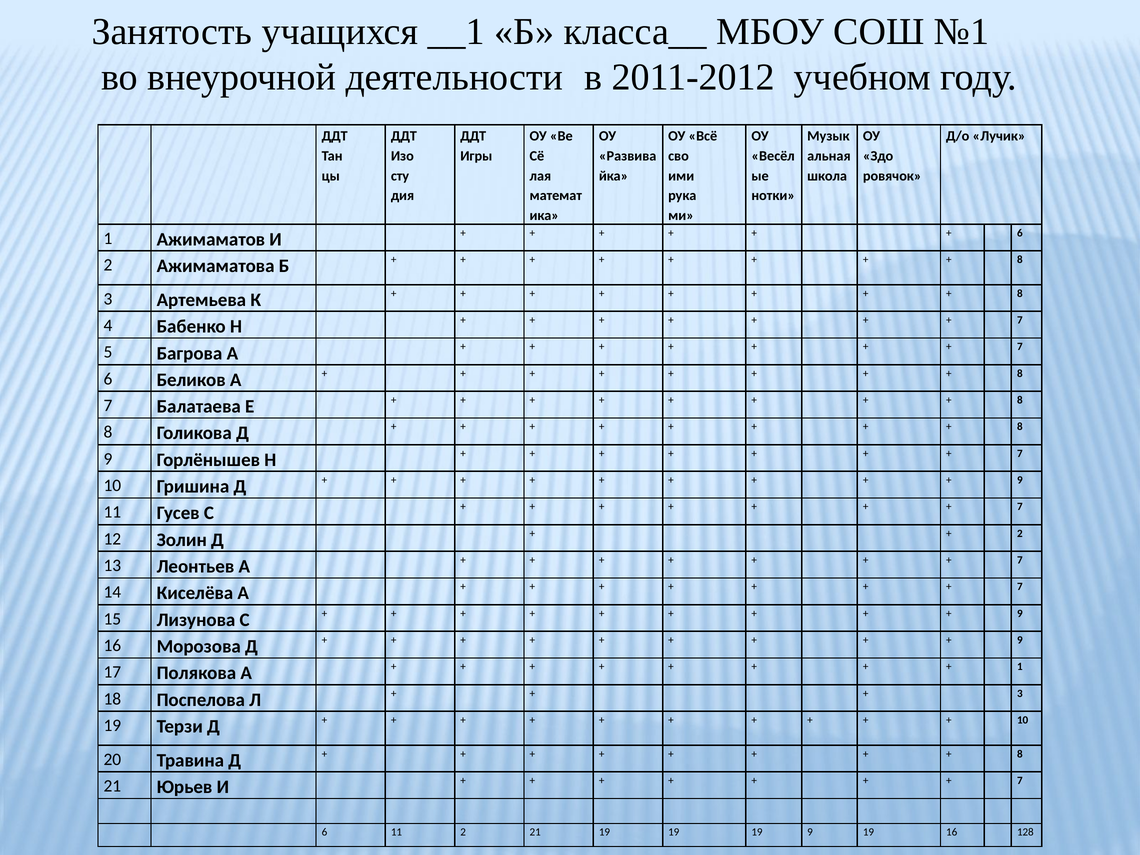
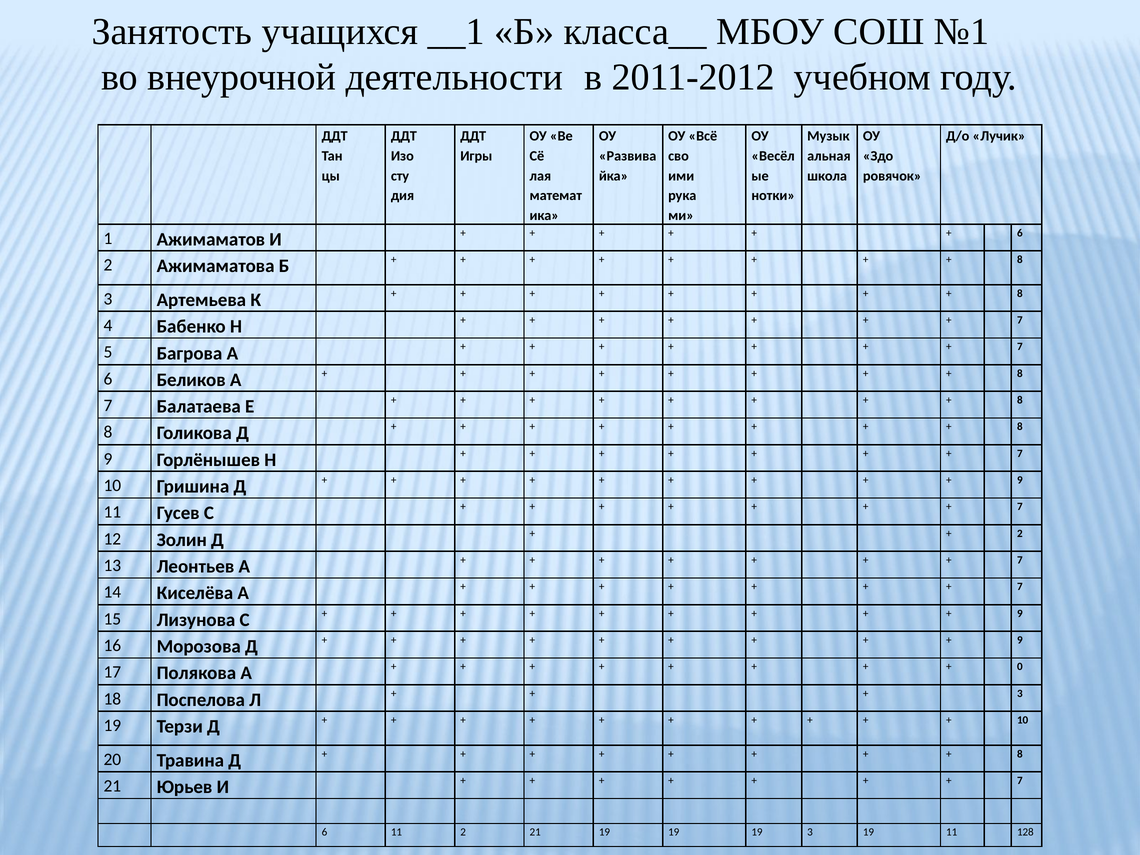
1: 1 -> 0 (1020, 667)
19 9: 9 -> 3 (810, 832)
19 16: 16 -> 11 (952, 832)
